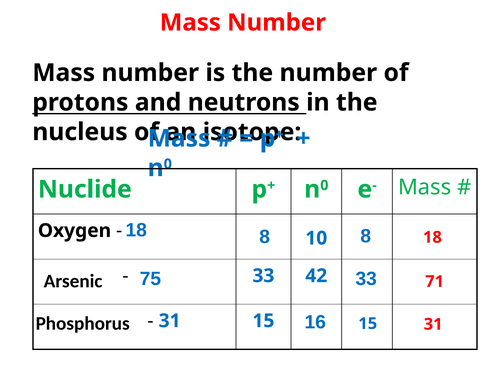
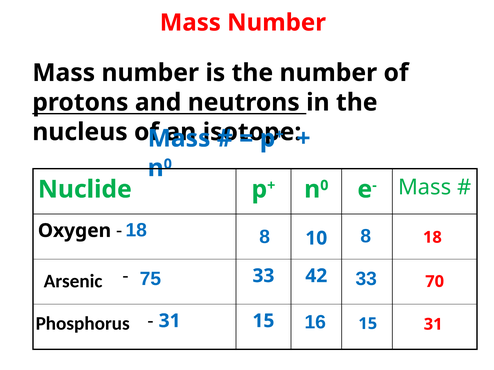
71: 71 -> 70 (435, 282)
